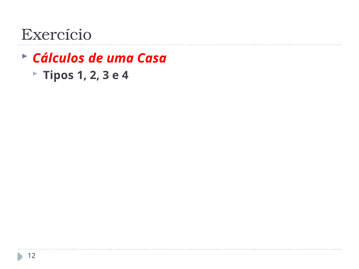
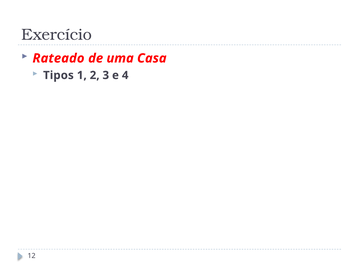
Cálculos: Cálculos -> Rateado (58, 58)
